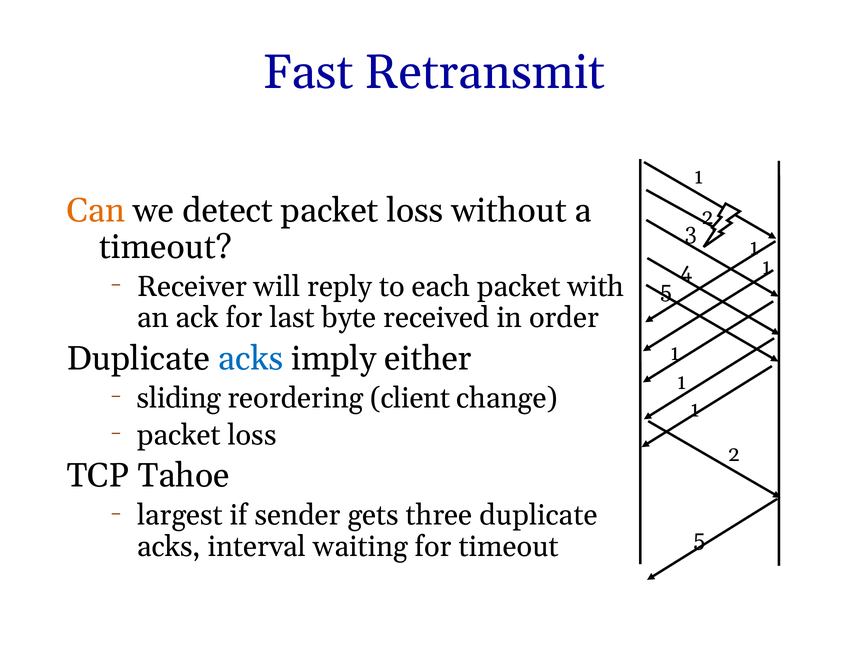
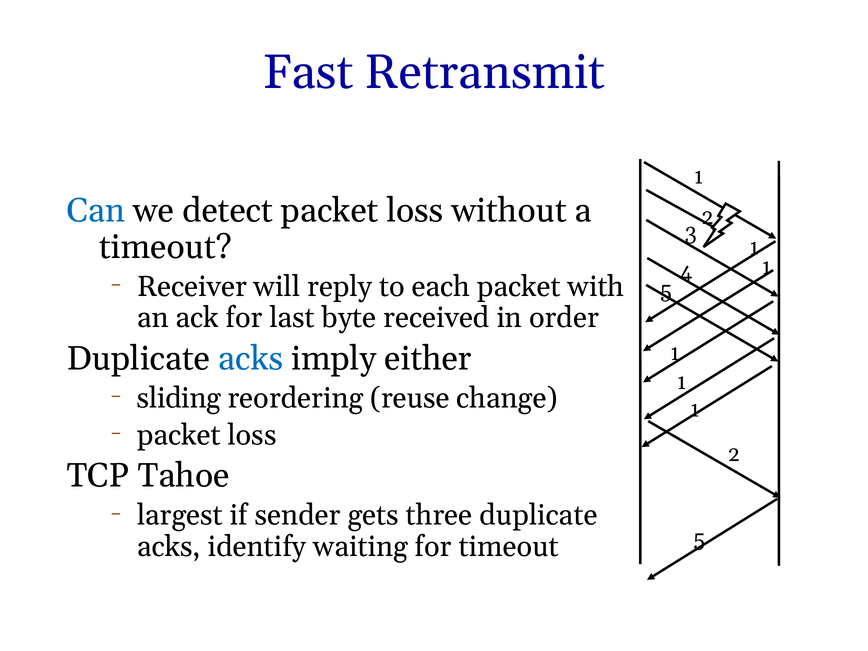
Can colour: orange -> blue (96, 210)
client: client -> reuse (410, 398)
interval: interval -> identify (257, 547)
